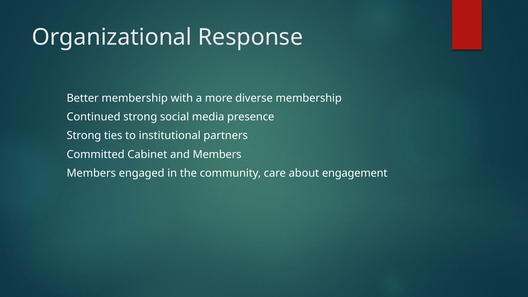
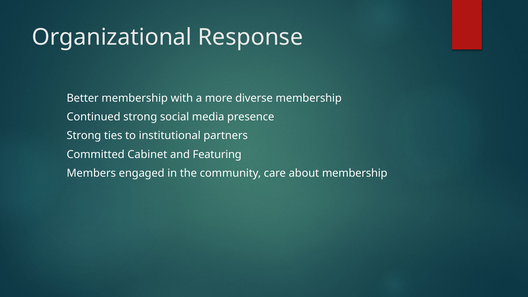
Members: Members -> Featuring (217, 154)
about engagement: engagement -> membership (355, 173)
